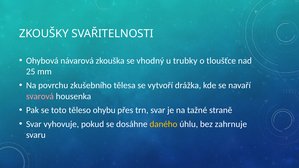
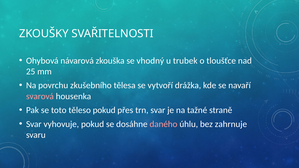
trubky: trubky -> trubek (185, 61)
těleso ohybu: ohybu -> pokud (104, 110)
daného colour: yellow -> pink (163, 124)
